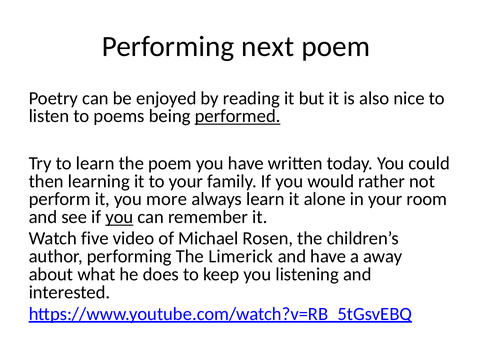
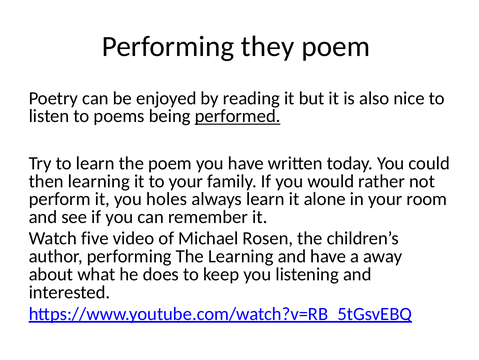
next: next -> they (268, 46)
more: more -> holes (167, 199)
you underline: present -> none (119, 217)
The Limerick: Limerick -> Learning (241, 256)
